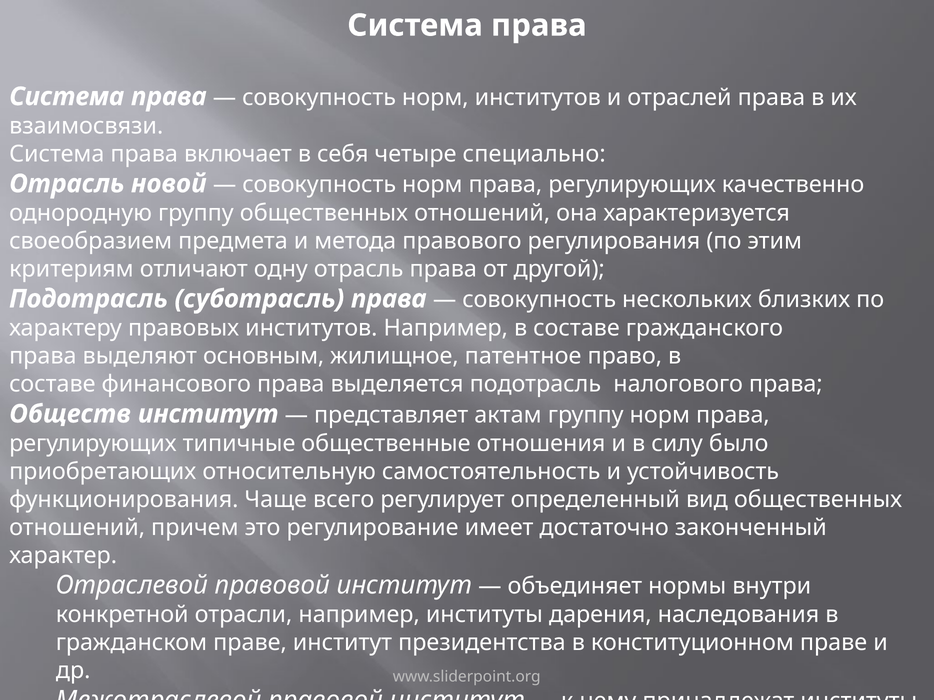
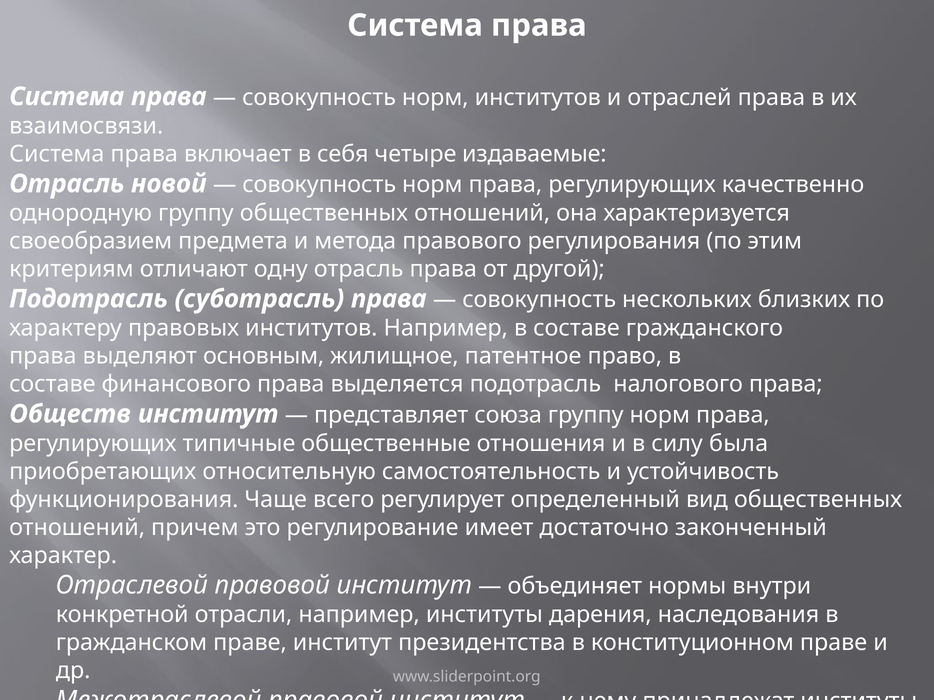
специально: специально -> издаваемые (534, 154)
актам: актам -> союза (508, 415)
было: было -> была (739, 444)
